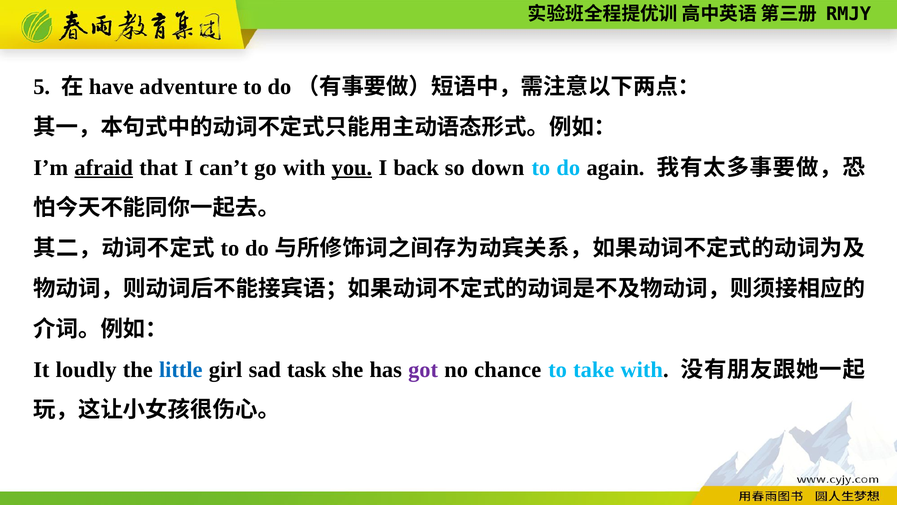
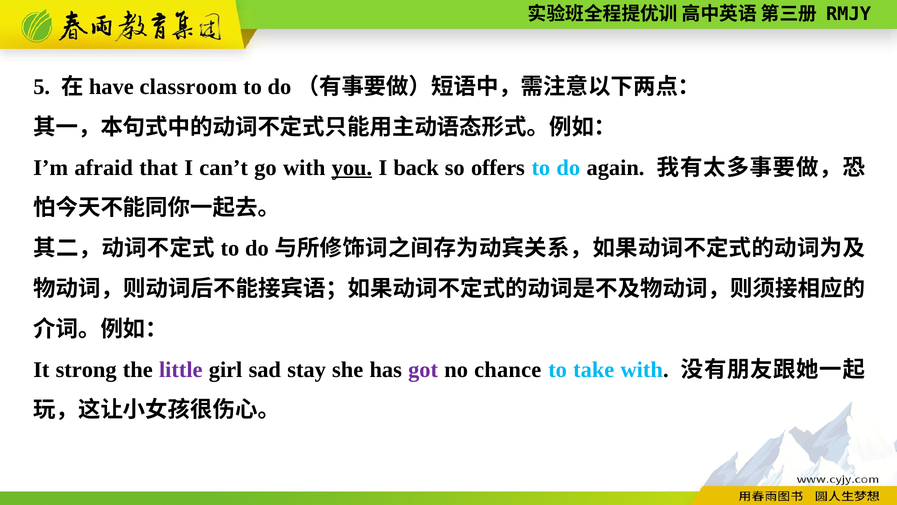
adventure: adventure -> classroom (188, 87)
afraid underline: present -> none (104, 168)
down: down -> offers (498, 168)
loudly: loudly -> strong (86, 369)
little colour: blue -> purple (181, 369)
task: task -> stay (307, 369)
